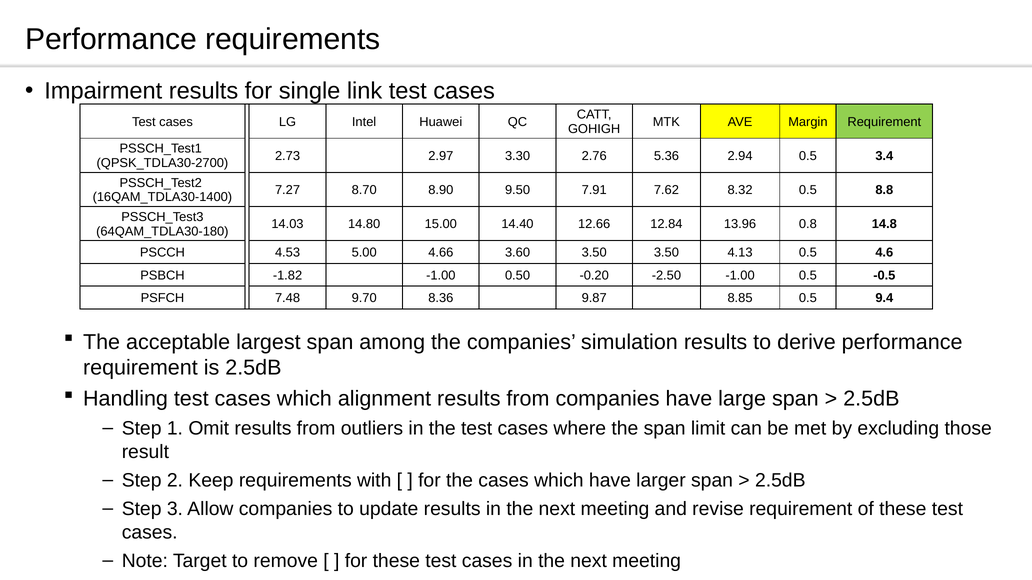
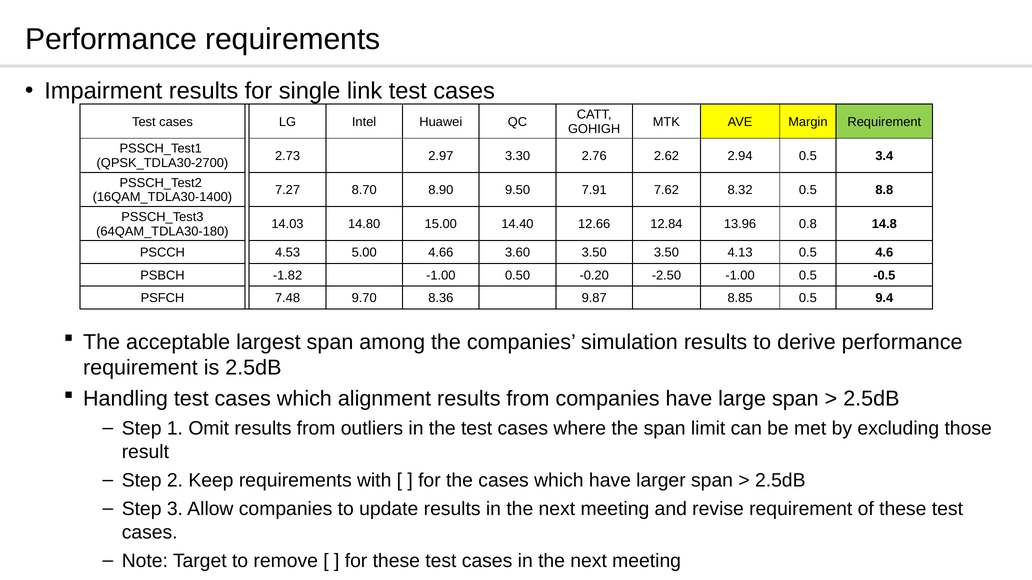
5.36: 5.36 -> 2.62 (666, 156)
